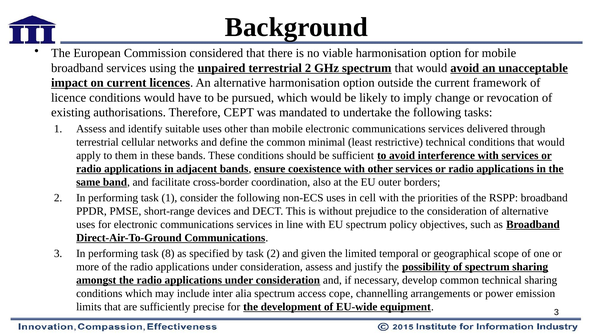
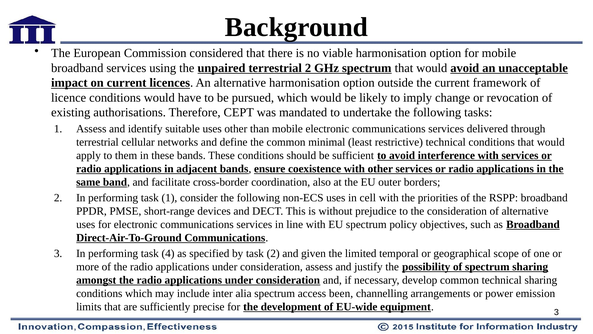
8: 8 -> 4 (168, 253)
cope: cope -> been (341, 293)
